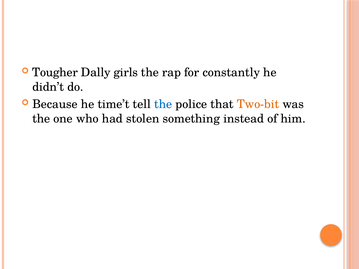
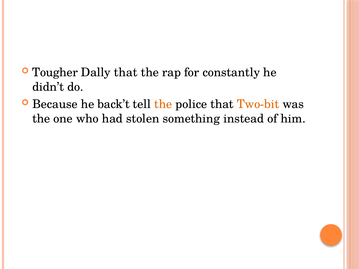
Dally girls: girls -> that (126, 73)
time’t: time’t -> back’t (114, 104)
the colour: blue -> orange (163, 104)
